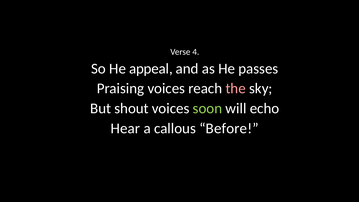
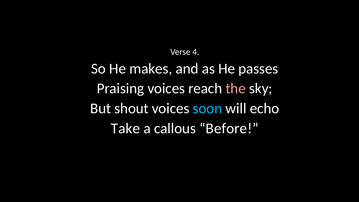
appeal: appeal -> makes (151, 69)
soon colour: light green -> light blue (207, 108)
Hear: Hear -> Take (125, 128)
